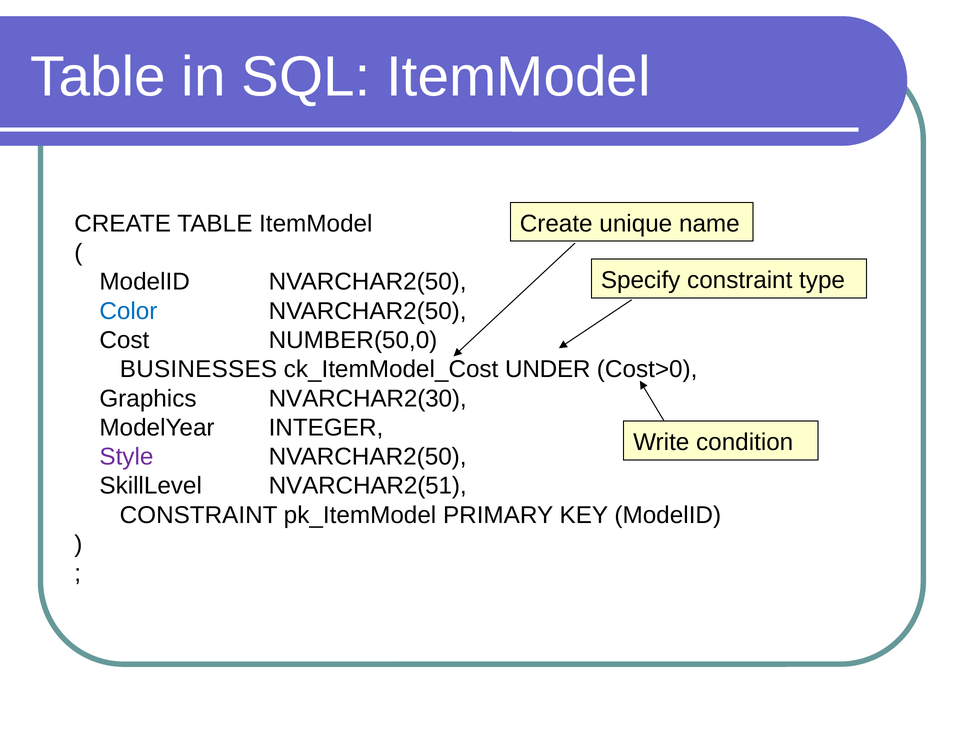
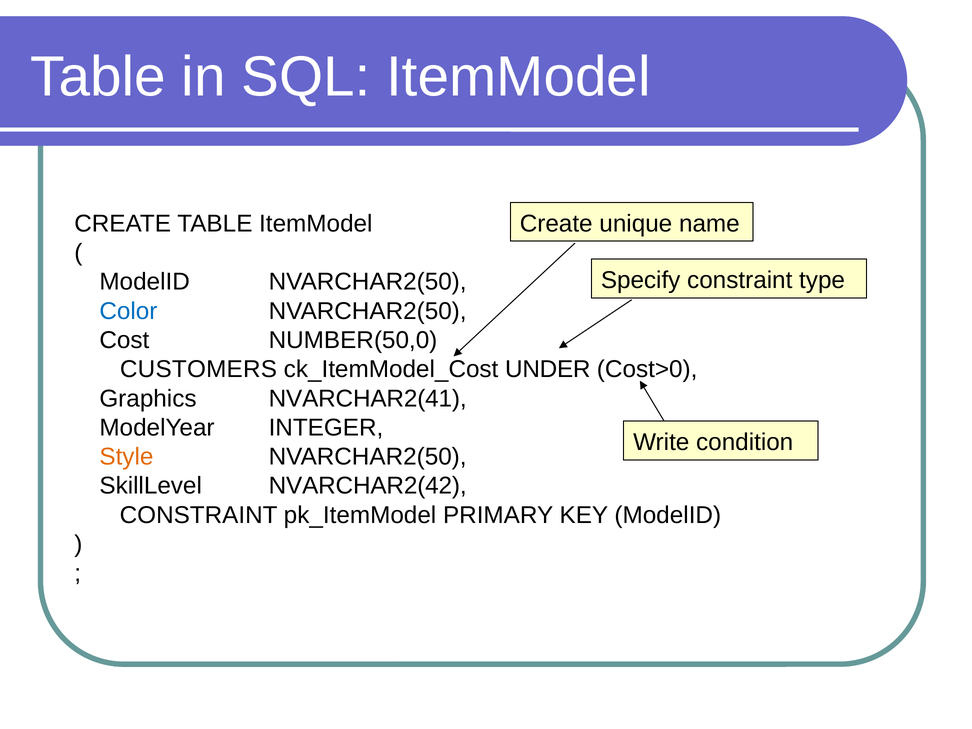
BUSINESSES: BUSINESSES -> CUSTOMERS (198, 369)
NVARCHAR2(30: NVARCHAR2(30 -> NVARCHAR2(41 (368, 398)
Style colour: purple -> orange (126, 457)
NVARCHAR2(51: NVARCHAR2(51 -> NVARCHAR2(42 (368, 486)
